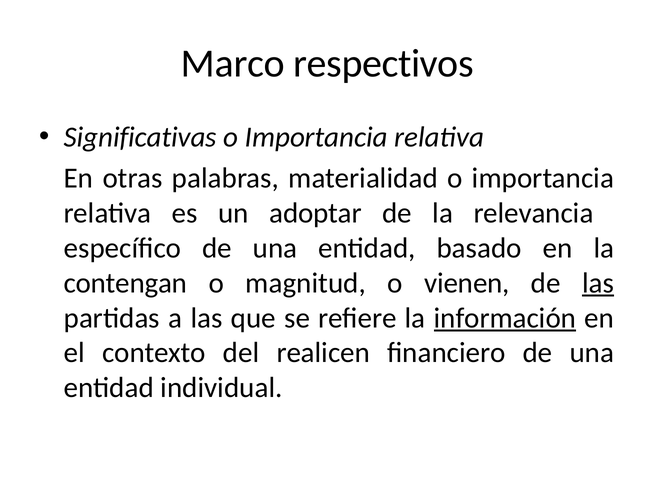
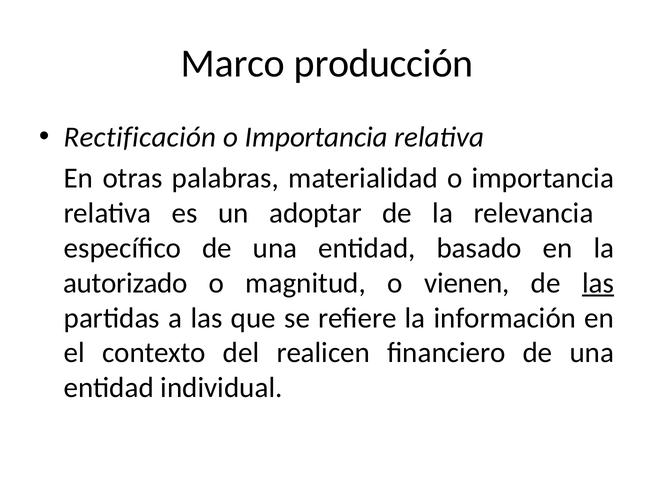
respectivos: respectivos -> producción (384, 63)
Significativas: Significativas -> Rectificación (140, 137)
contengan: contengan -> autorizado (126, 283)
información underline: present -> none (505, 318)
